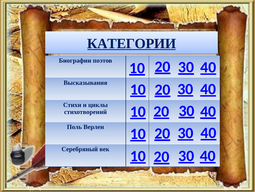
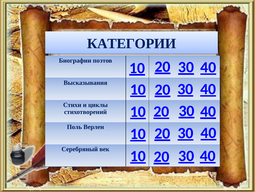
КАТЕГОРИИ underline: present -> none (132, 43)
